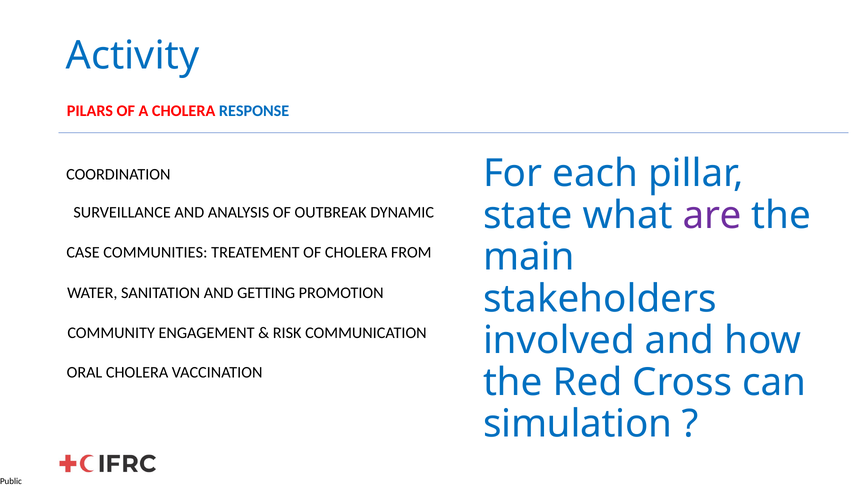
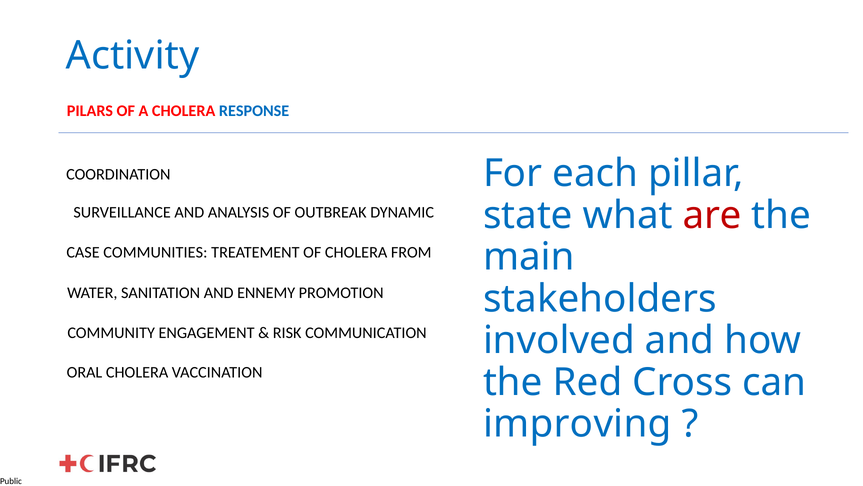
are colour: purple -> red (712, 215)
GETTING: GETTING -> ENNEMY (266, 293)
simulation: simulation -> improving (577, 424)
